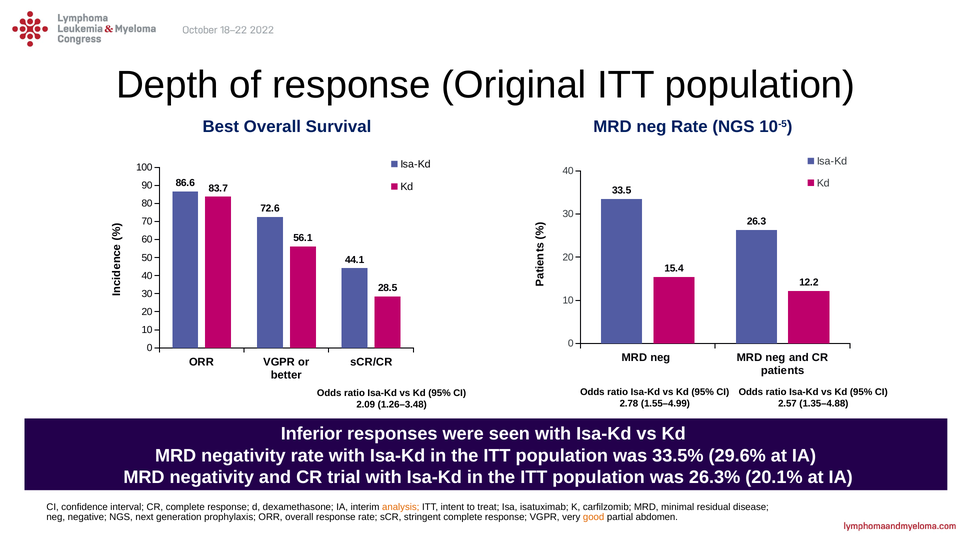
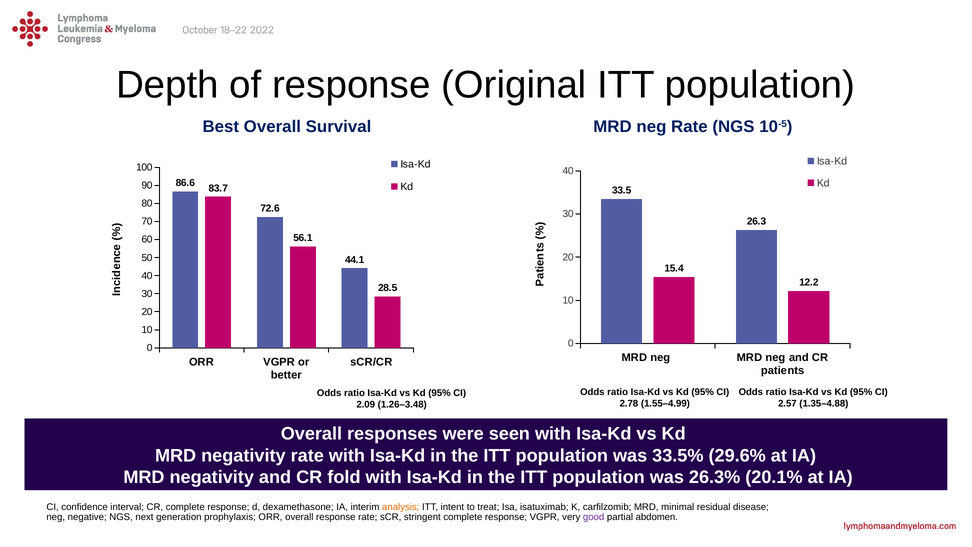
Inferior: Inferior -> Overall (311, 434)
trial: trial -> fold (344, 477)
good colour: orange -> purple (594, 517)
